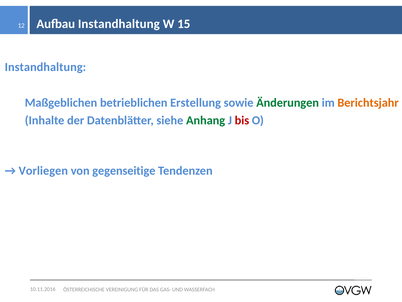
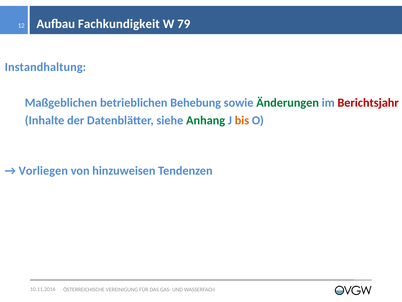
Aufbau Instandhaltung: Instandhaltung -> Fachkundigkeit (119, 24)
15: 15 -> 79 (184, 24)
Erstellung: Erstellung -> Behebung (196, 103)
Berichtsjahr colour: orange -> red (368, 103)
bis colour: red -> orange (242, 120)
gegenseitige: gegenseitige -> hinzuweisen (124, 171)
